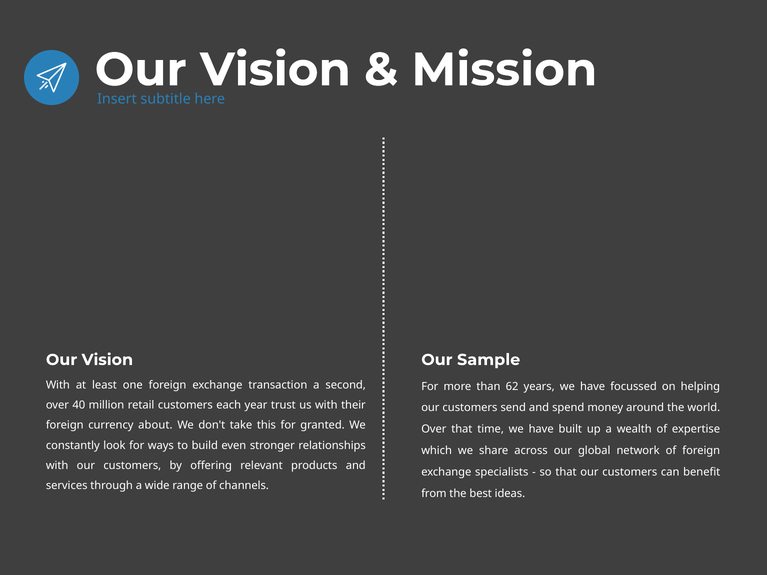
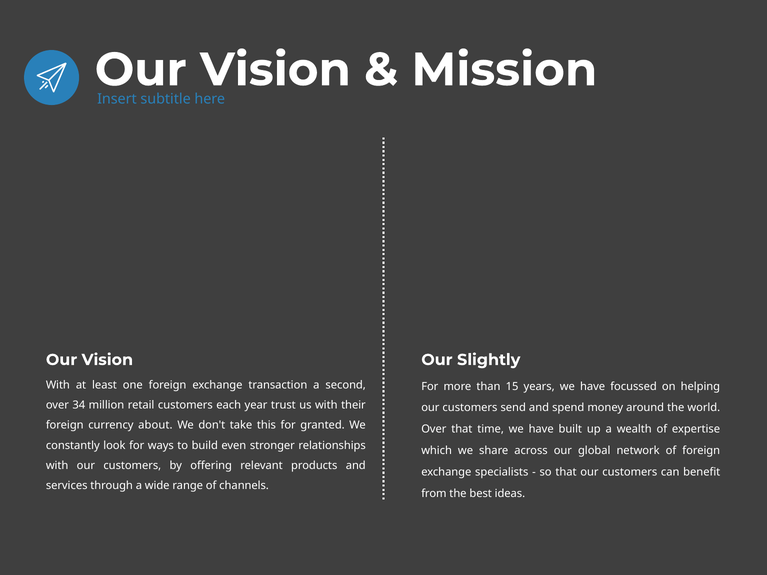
Sample: Sample -> Slightly (489, 360)
62: 62 -> 15 (512, 387)
40: 40 -> 34 (79, 405)
